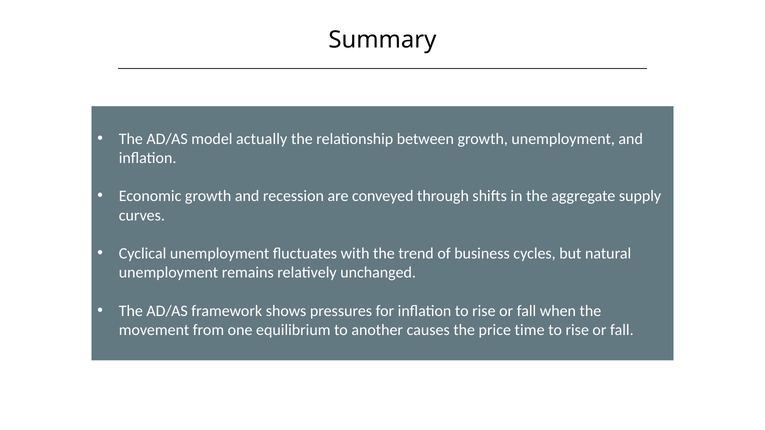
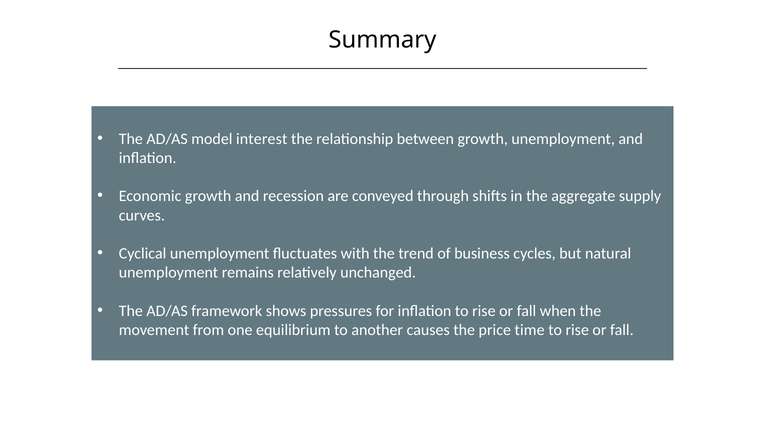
actually: actually -> interest (262, 139)
